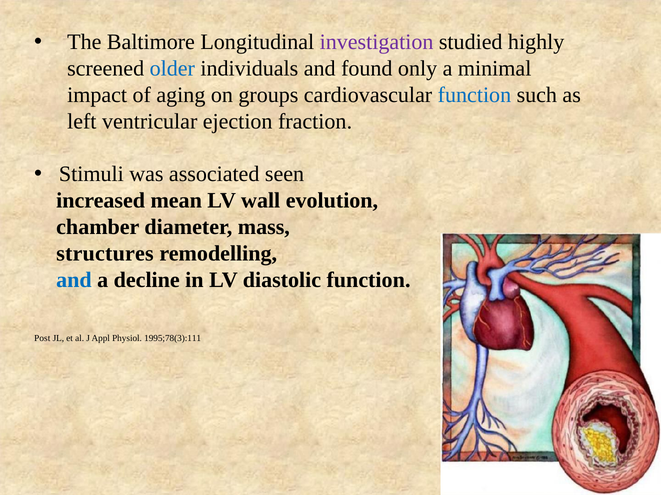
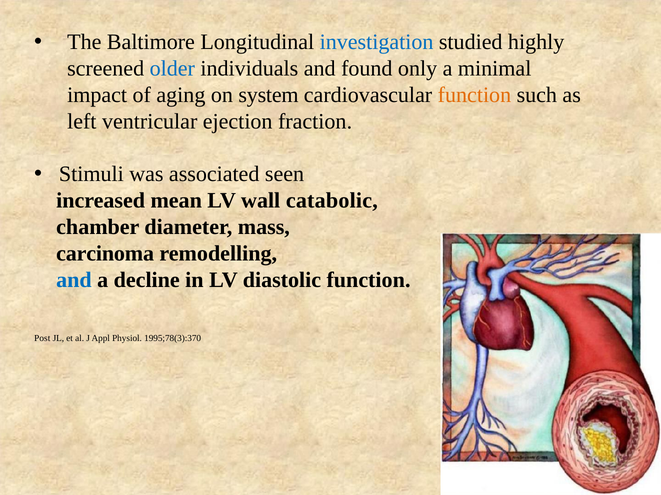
investigation colour: purple -> blue (377, 42)
groups: groups -> system (269, 95)
function colour: blue -> orange (474, 95)
evolution: evolution -> catabolic (332, 201)
structures: structures -> carcinoma (105, 254)
1995;78(3):111: 1995;78(3):111 -> 1995;78(3):370 (173, 339)
